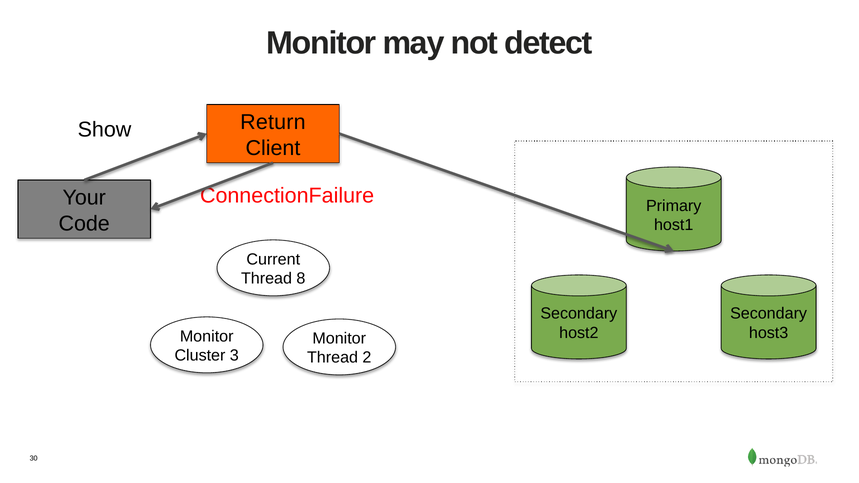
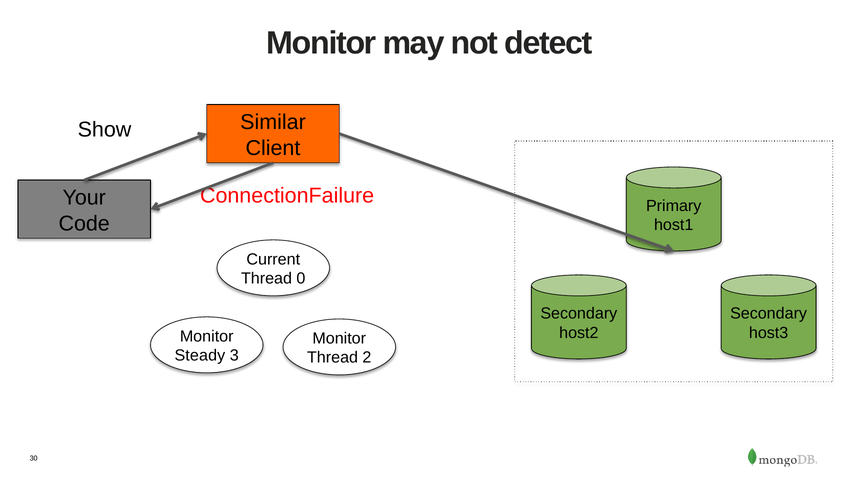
Return: Return -> Similar (273, 122)
8: 8 -> 0 (301, 279)
Cluster: Cluster -> Steady (200, 356)
